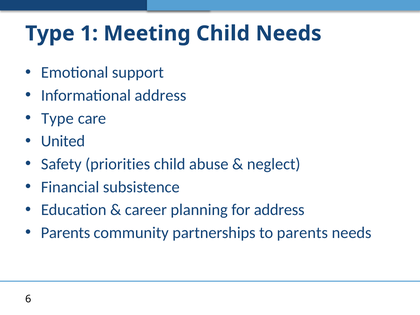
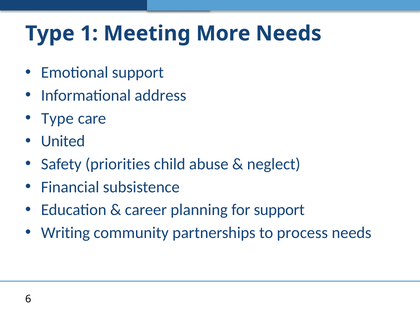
Meeting Child: Child -> More (223, 33)
for address: address -> support (279, 210)
Parents: Parents -> Writing (65, 233)
to parents: parents -> process (302, 233)
